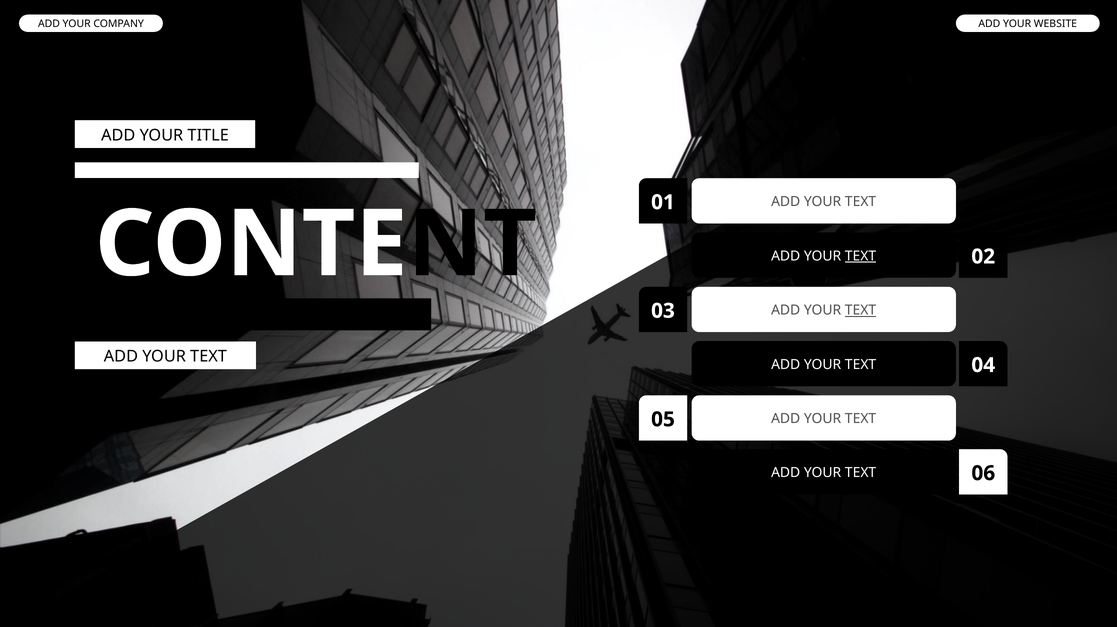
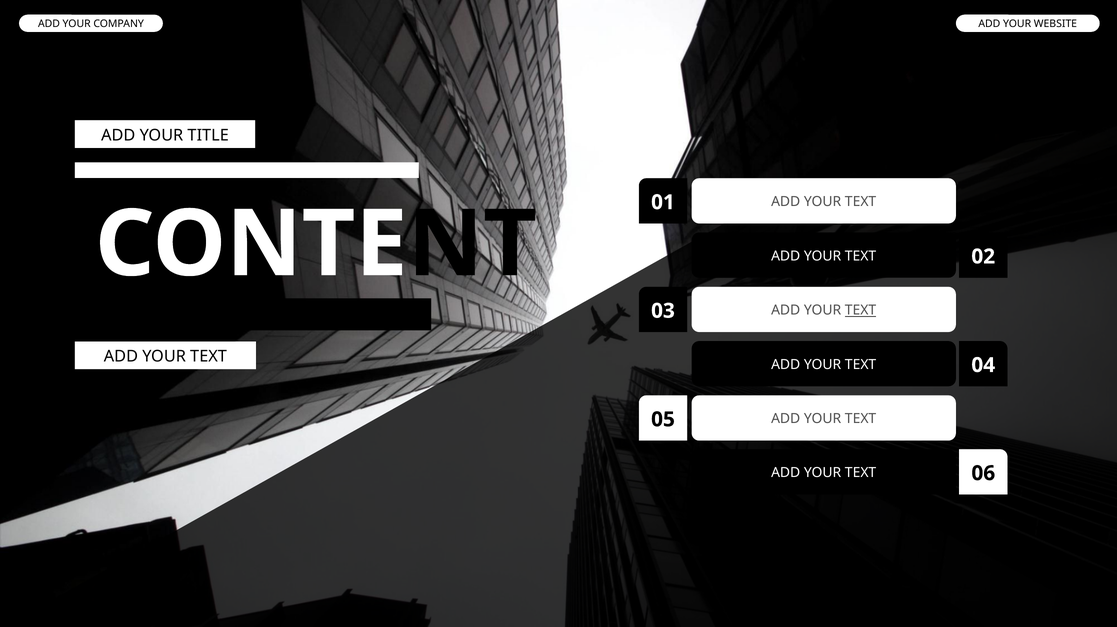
TEXT underline: present -> none (861, 256)
